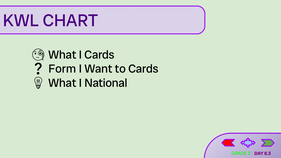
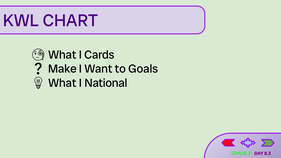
Form: Form -> Make (62, 69)
to Cards: Cards -> Goals (143, 69)
